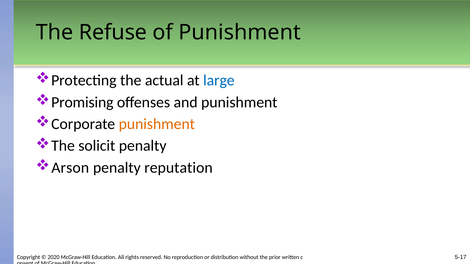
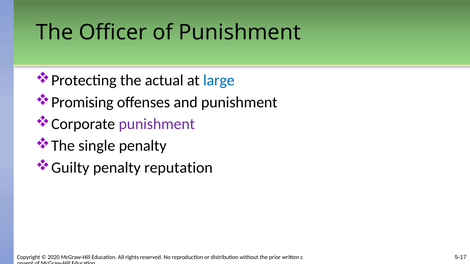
Refuse: Refuse -> Officer (113, 32)
punishment colour: orange -> purple (157, 124)
solicit: solicit -> single (97, 146)
Arson: Arson -> Guilty (70, 168)
